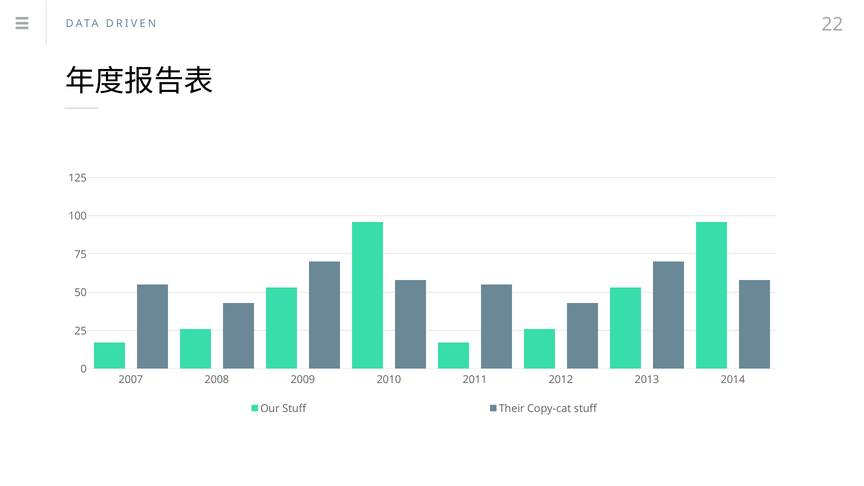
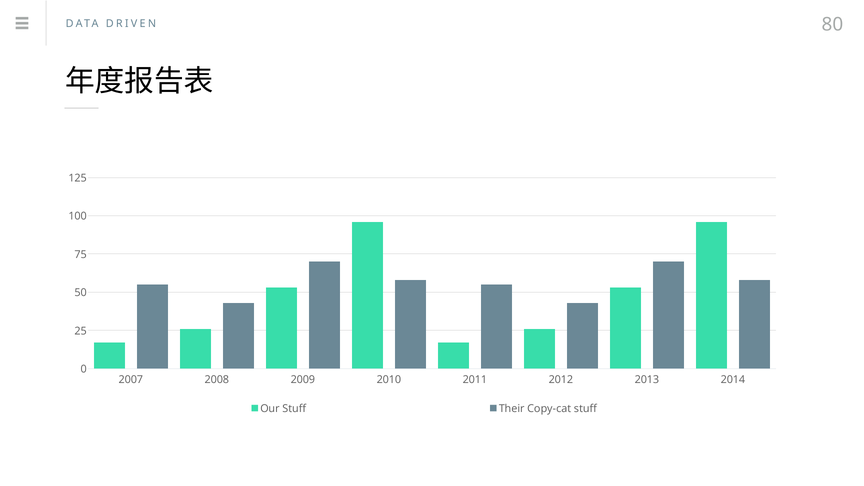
22: 22 -> 80 (832, 24)
